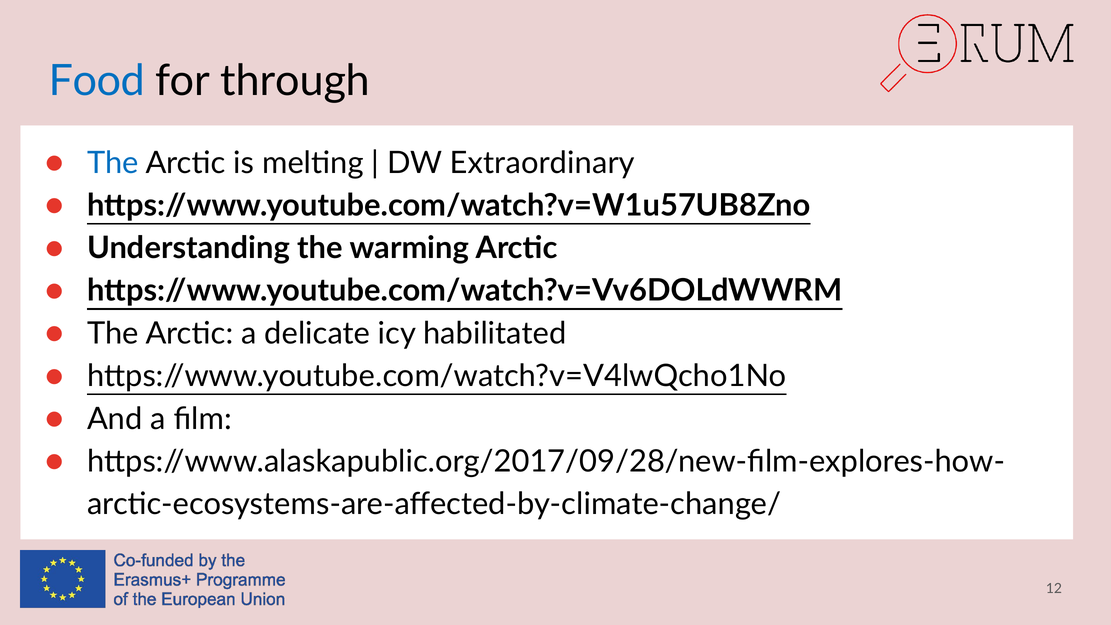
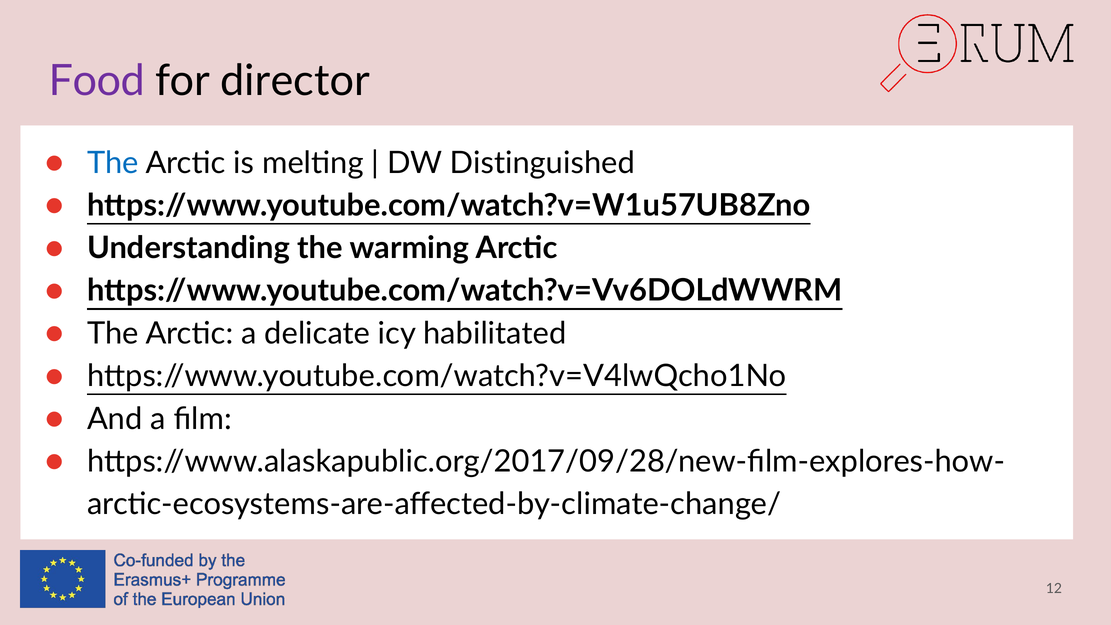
Food colour: blue -> purple (97, 81)
through: through -> director (295, 81)
Extraordinary: Extraordinary -> Distinguished (542, 163)
